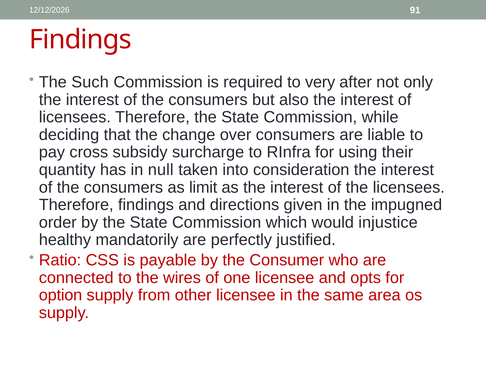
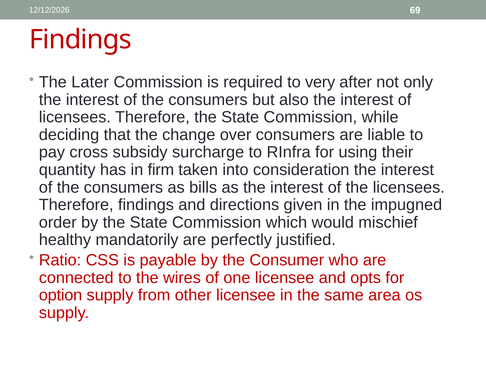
91: 91 -> 69 (415, 10)
Such: Such -> Later (90, 82)
null: null -> firm (161, 170)
limit: limit -> bills (203, 187)
injustice: injustice -> mischief (388, 222)
